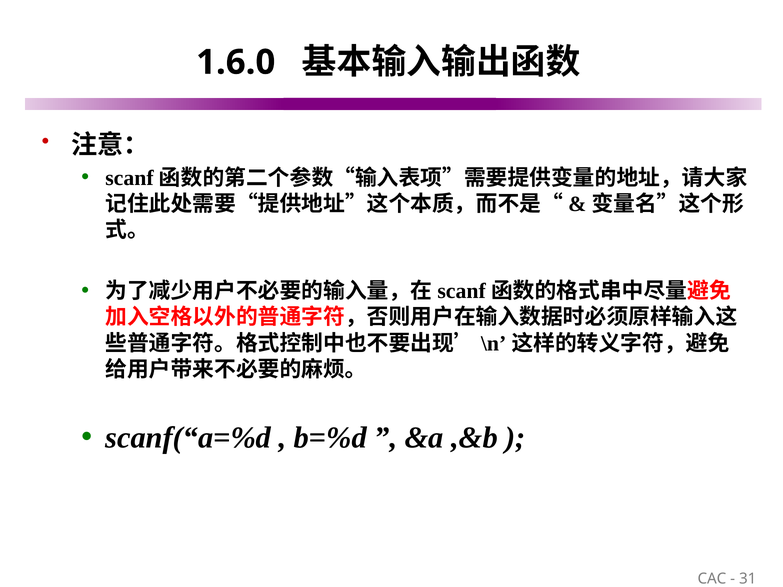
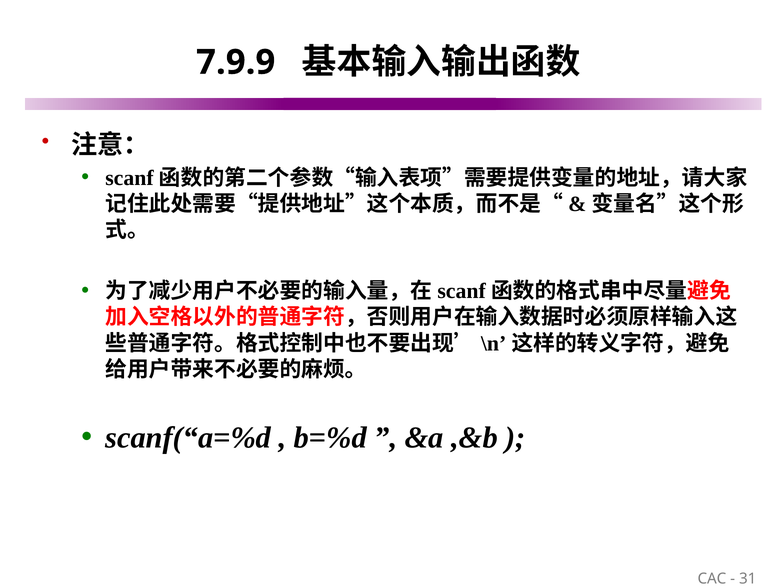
1.6.0: 1.6.0 -> 7.9.9 (236, 62)
